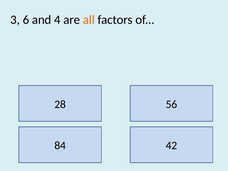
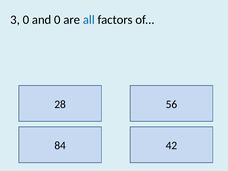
3 6: 6 -> 0 (26, 20)
and 4: 4 -> 0 (57, 20)
all colour: orange -> blue (89, 20)
